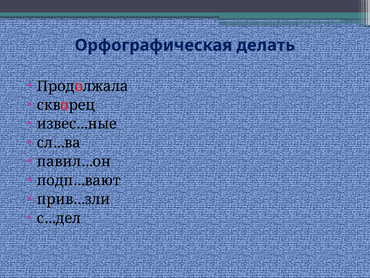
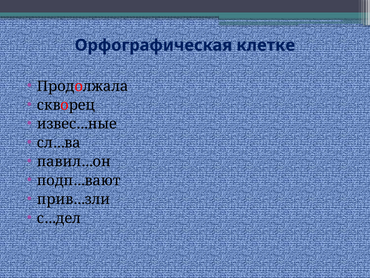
делать: делать -> клетке (266, 45)
